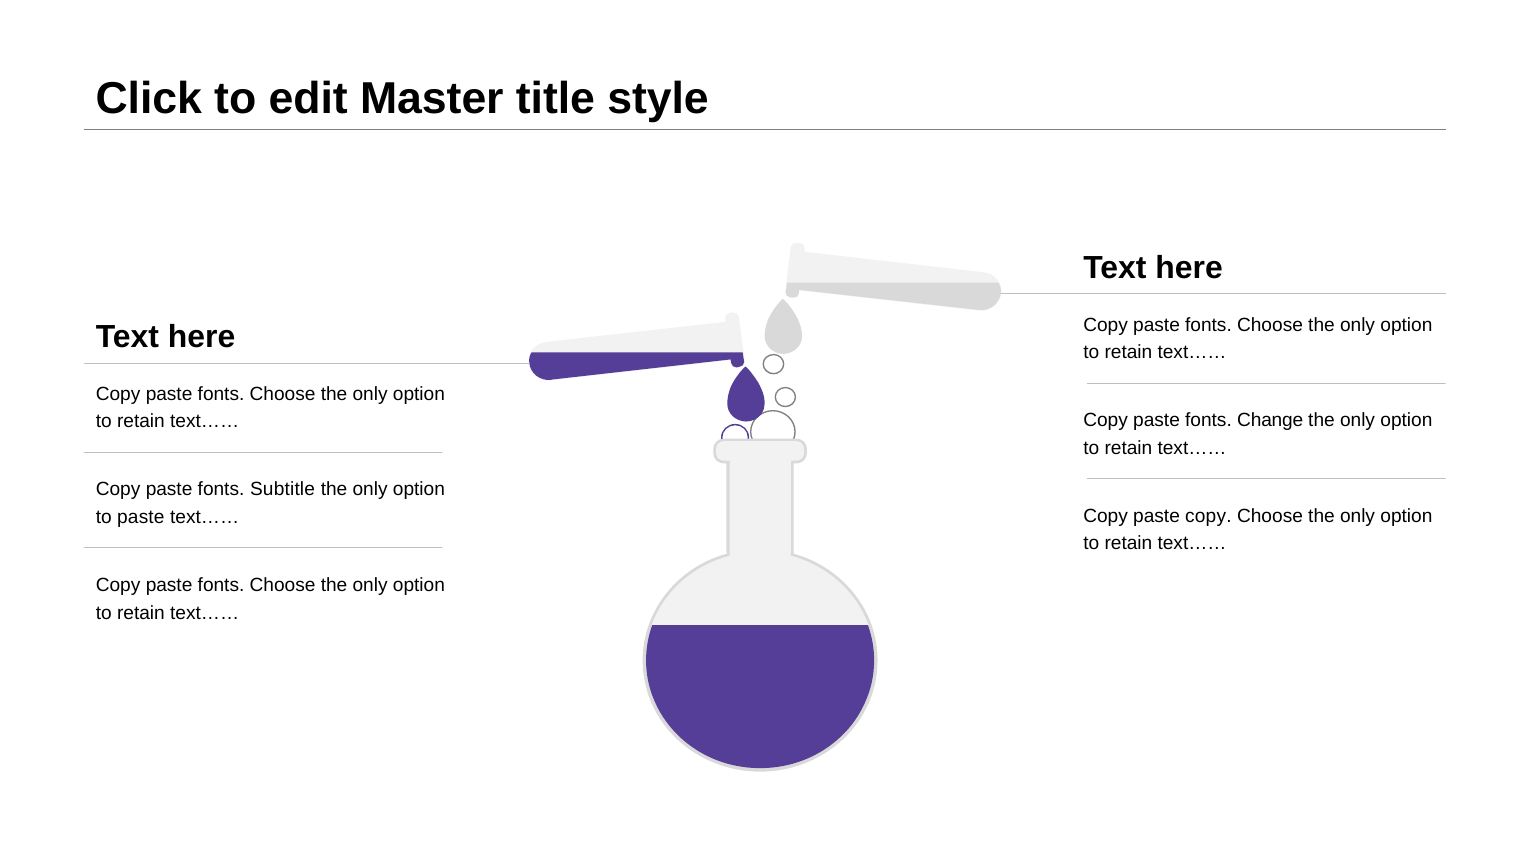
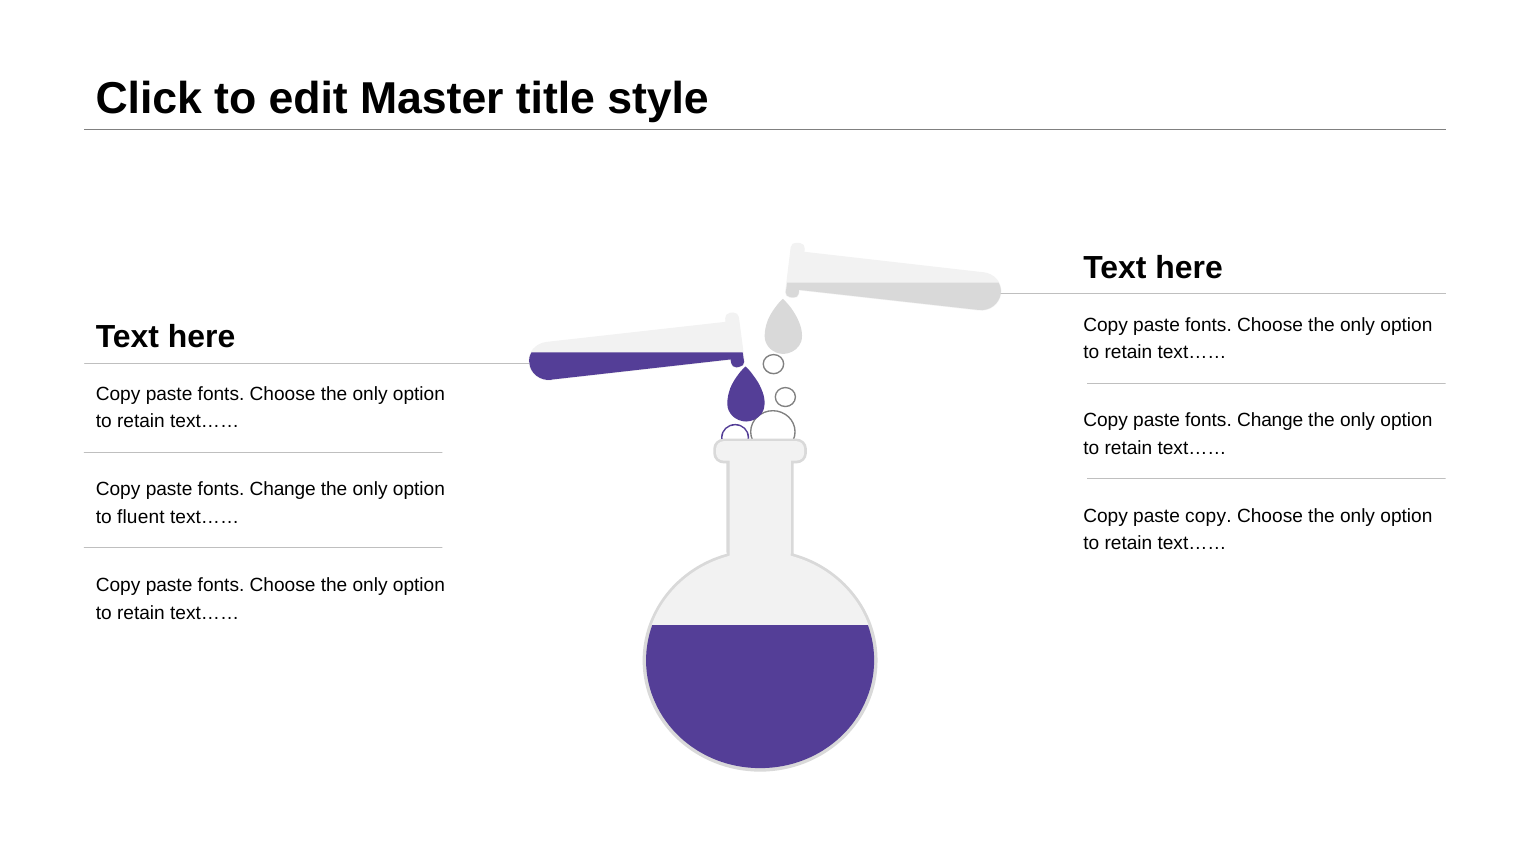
Subtitle: Subtitle -> Change (283, 489)
to paste: paste -> fluent (141, 517)
